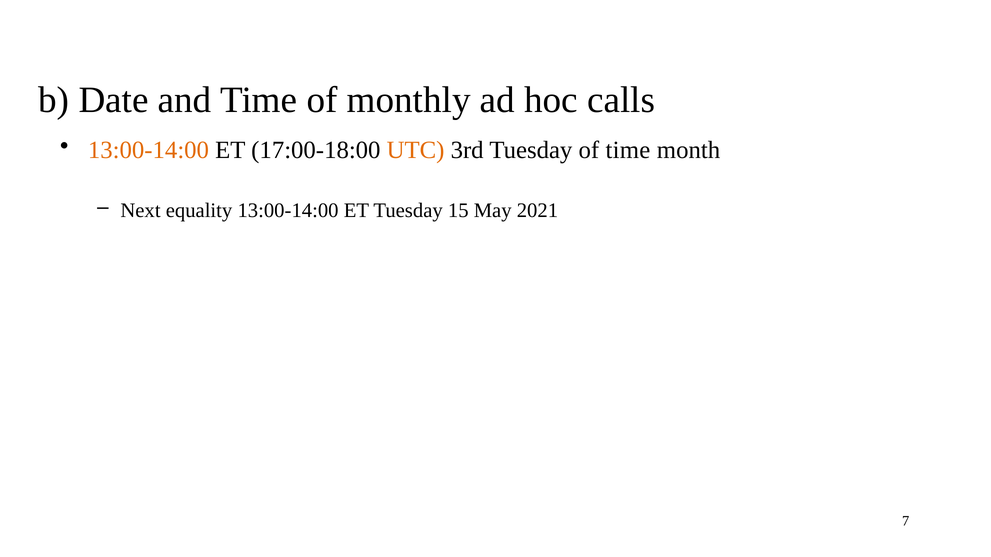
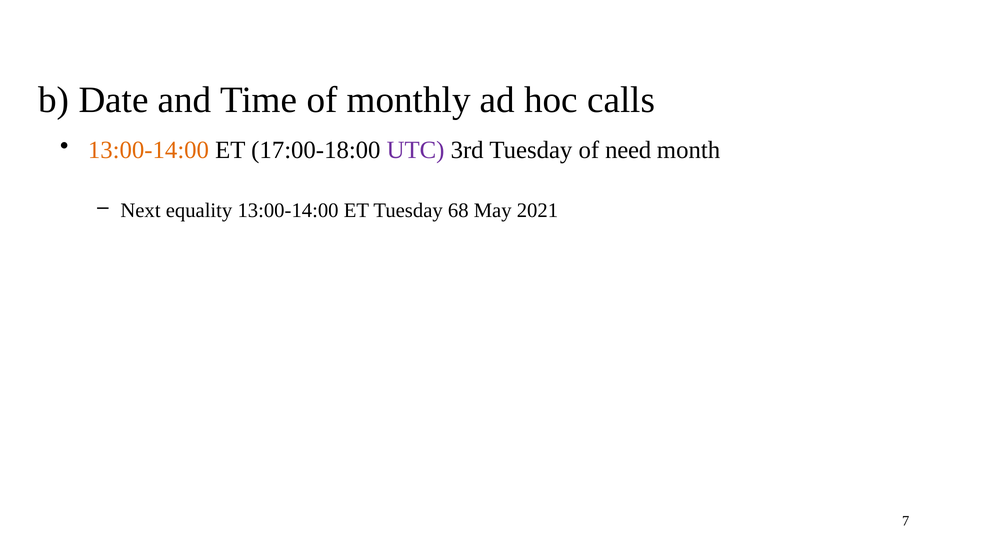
UTC colour: orange -> purple (416, 150)
of time: time -> need (628, 150)
15: 15 -> 68 (458, 210)
